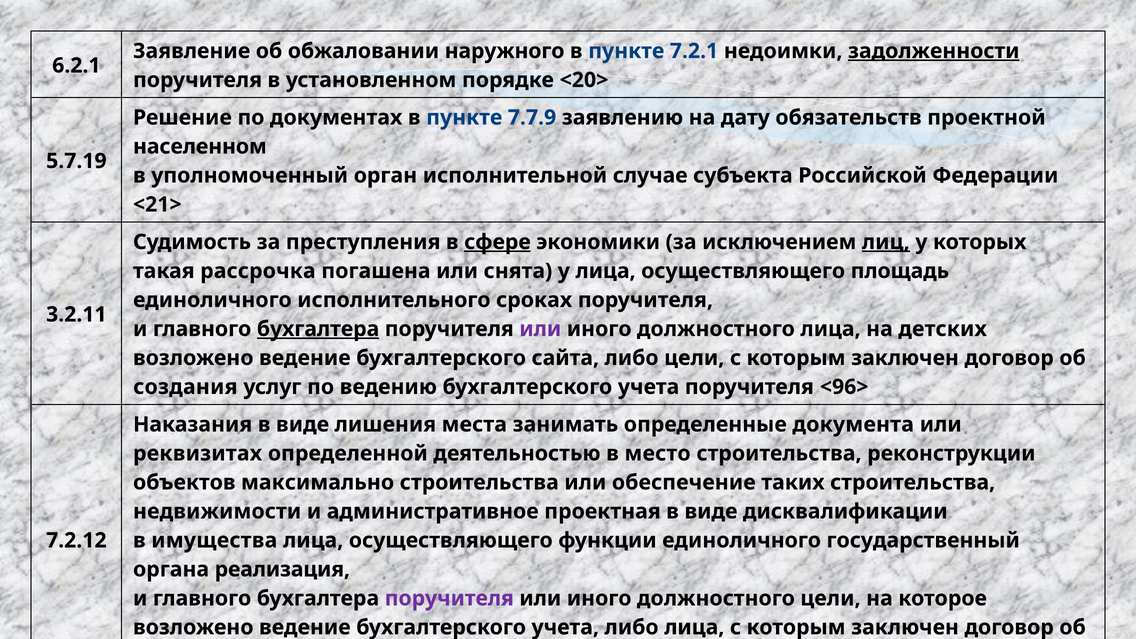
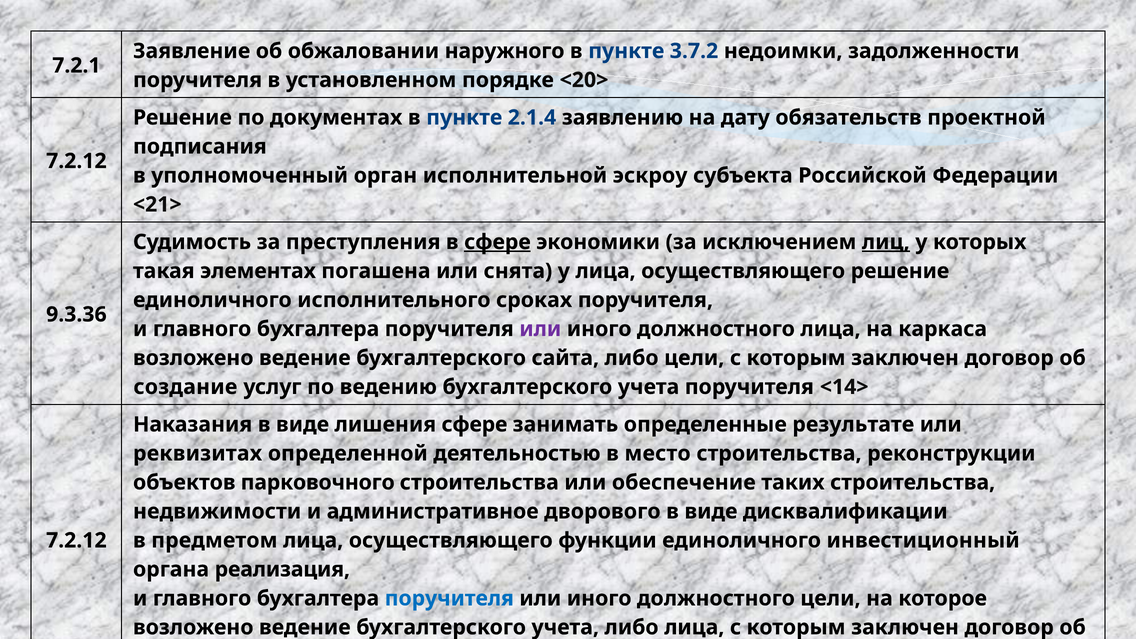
7.2.1: 7.2.1 -> 3.7.2 (694, 51)
задолженности underline: present -> none (934, 51)
6.2.1: 6.2.1 -> 7.2.1 (76, 66)
7.7.9: 7.7.9 -> 2.1.4 (532, 118)
населенном: населенном -> подписания (200, 147)
5.7.19: 5.7.19 -> 7.2.12 (76, 161)
случае: случае -> эскроу (650, 176)
рассрочка: рассрочка -> элементах (258, 271)
осуществляющего площадь: площадь -> решение (900, 271)
3.2.11: 3.2.11 -> 9.3.36 (76, 314)
бухгалтера underline: present -> none (318, 329)
детских: детских -> каркаса (943, 329)
создания: создания -> создание (185, 387)
<96>: <96> -> <14> (844, 387)
лишения места: места -> сфере (474, 424)
документа: документа -> результате (853, 424)
максимально: максимально -> парковочного (318, 482)
проектная: проектная -> дворового (602, 511)
имущества: имущества -> предметом (214, 540)
государственный: государственный -> инвестиционный (923, 540)
поручителя colour: purple -> blue (449, 598)
